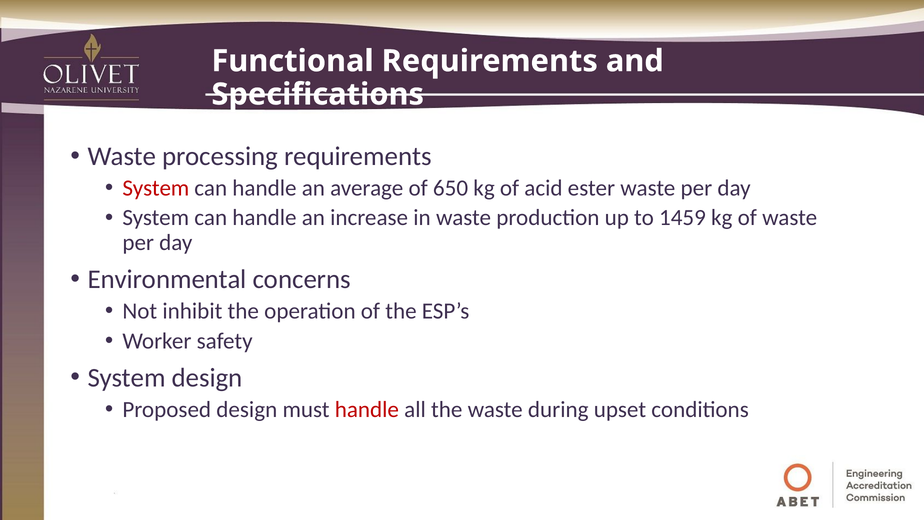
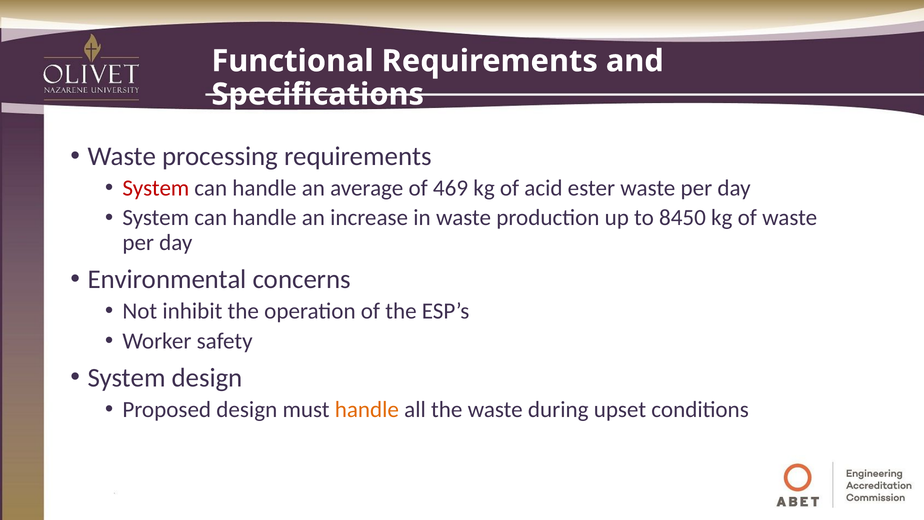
650: 650 -> 469 (451, 188)
1459: 1459 -> 8450 (682, 218)
handle colour: red -> orange (367, 409)
